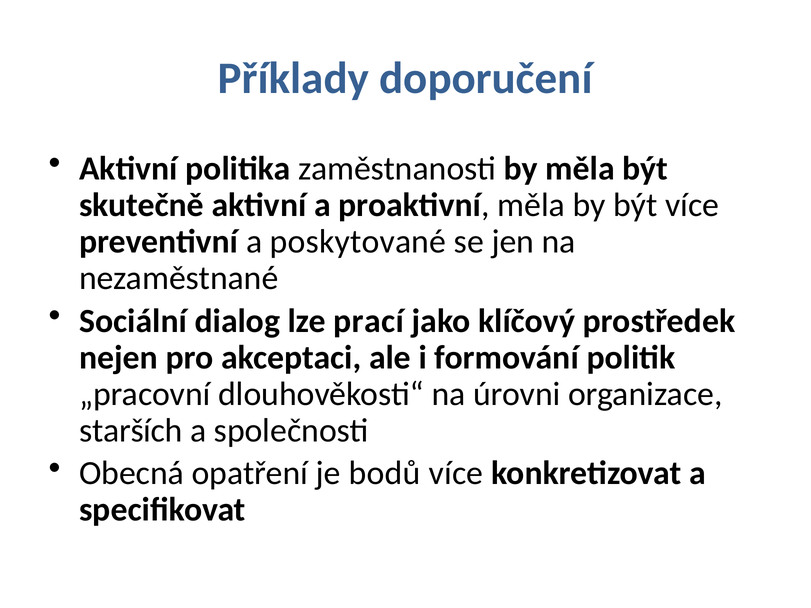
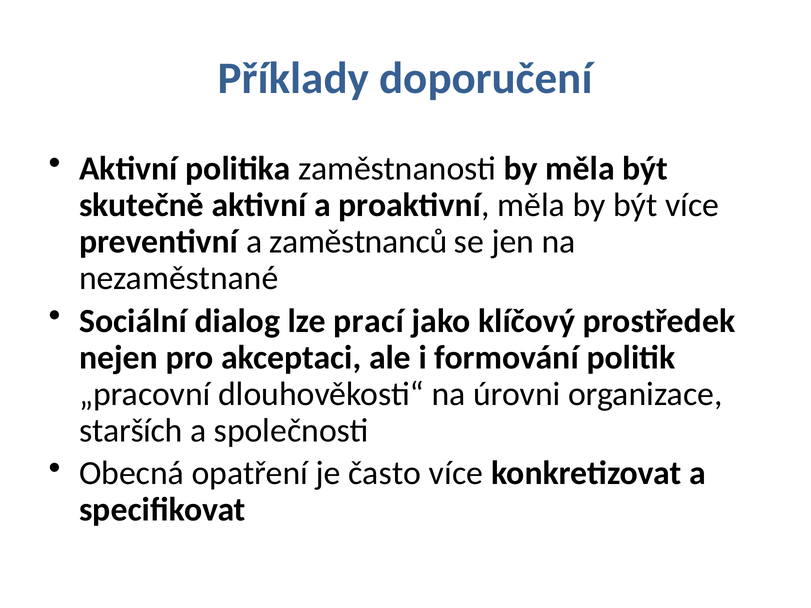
poskytované: poskytované -> zaměstnanců (358, 242)
bodů: bodů -> často (385, 474)
